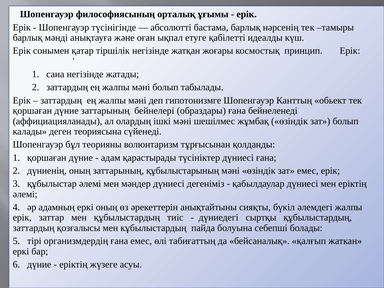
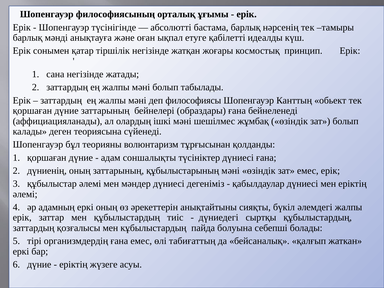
гипотонизмге: гипотонизмге -> философиясы (193, 100)
қарастырады: қарастырады -> соншалықты (149, 158)
